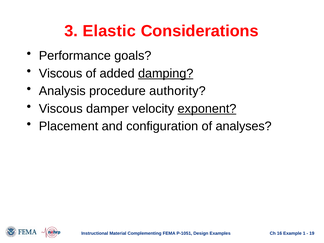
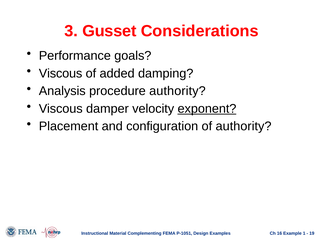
Elastic: Elastic -> Gusset (109, 31)
damping underline: present -> none (166, 73)
of analyses: analyses -> authority (244, 126)
